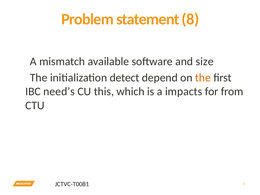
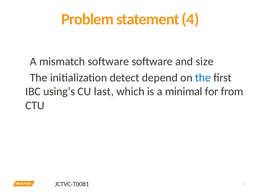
8: 8 -> 4 (190, 19)
mismatch available: available -> software (108, 62)
the colour: orange -> blue (203, 78)
need’s: need’s -> using’s (59, 92)
this: this -> last (104, 92)
impacts: impacts -> minimal (184, 92)
